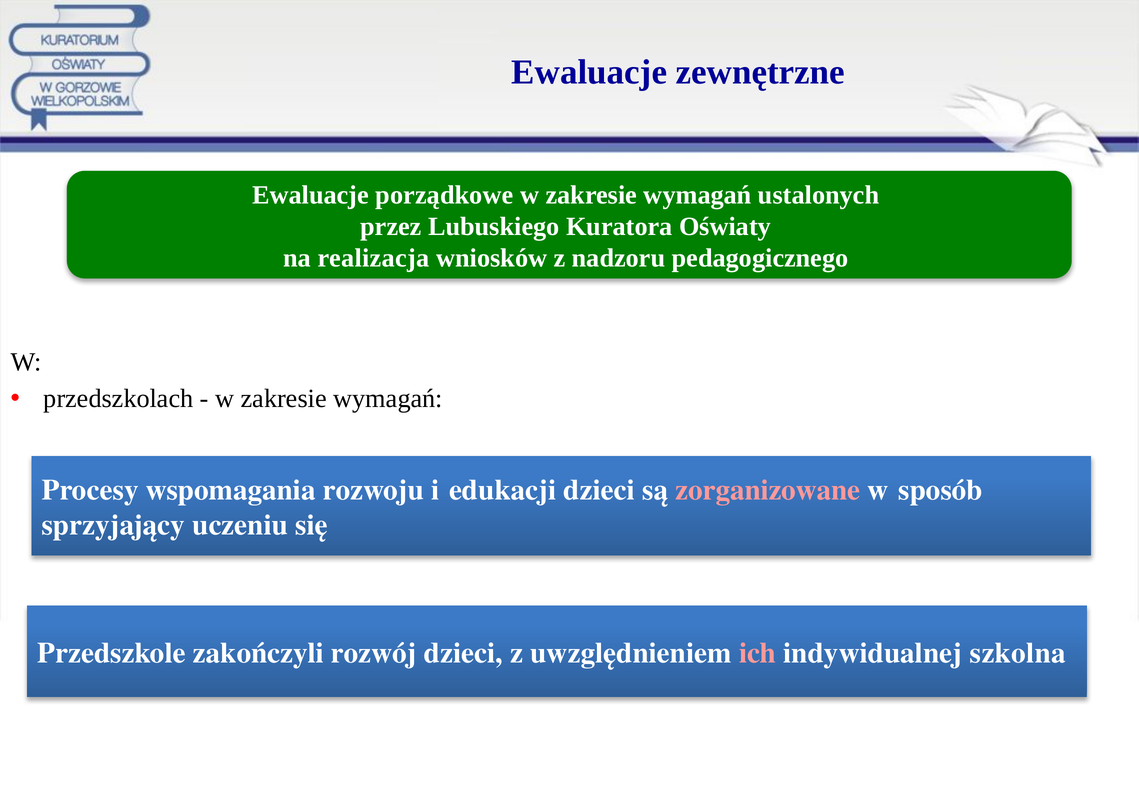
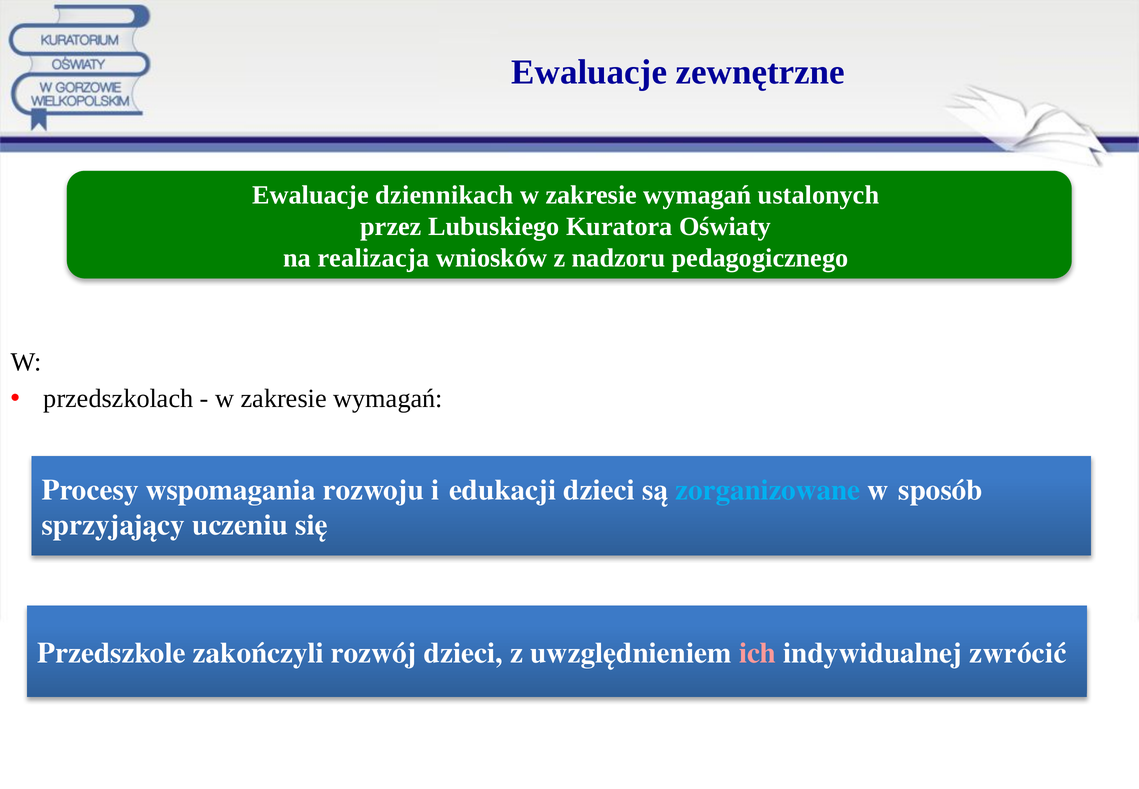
porządkowe: porządkowe -> dziennikach (444, 195)
zorganizowane colour: pink -> light blue (768, 490)
szkolna: szkolna -> zwrócić (1018, 653)
